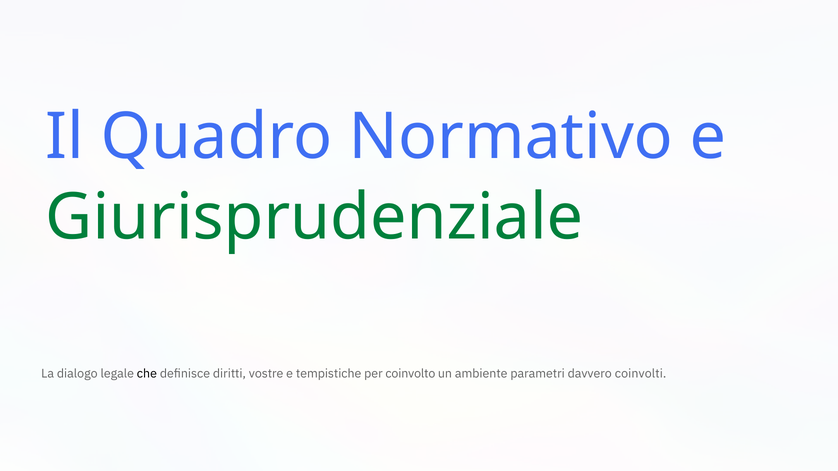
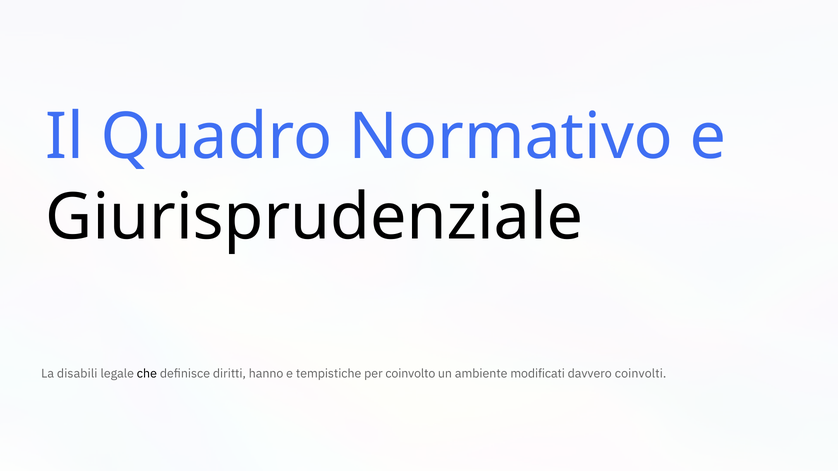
Giurisprudenziale colour: green -> black (314, 218)
dialogo: dialogo -> disabili (77, 374)
vostre: vostre -> hanno (266, 374)
parametri: parametri -> modificati (538, 374)
